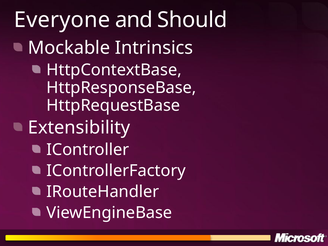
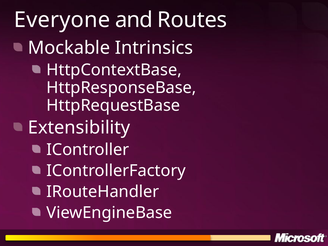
Should: Should -> Routes (192, 20)
